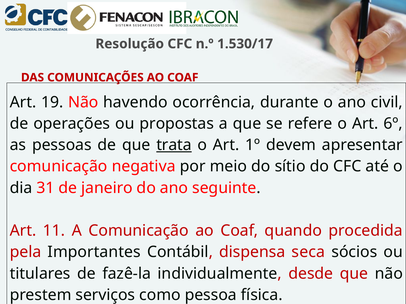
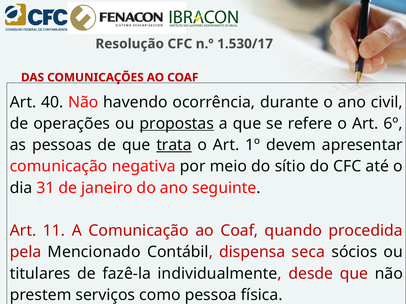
19: 19 -> 40 (52, 102)
propostas underline: none -> present (177, 124)
Importantes: Importantes -> Mencionado (94, 252)
